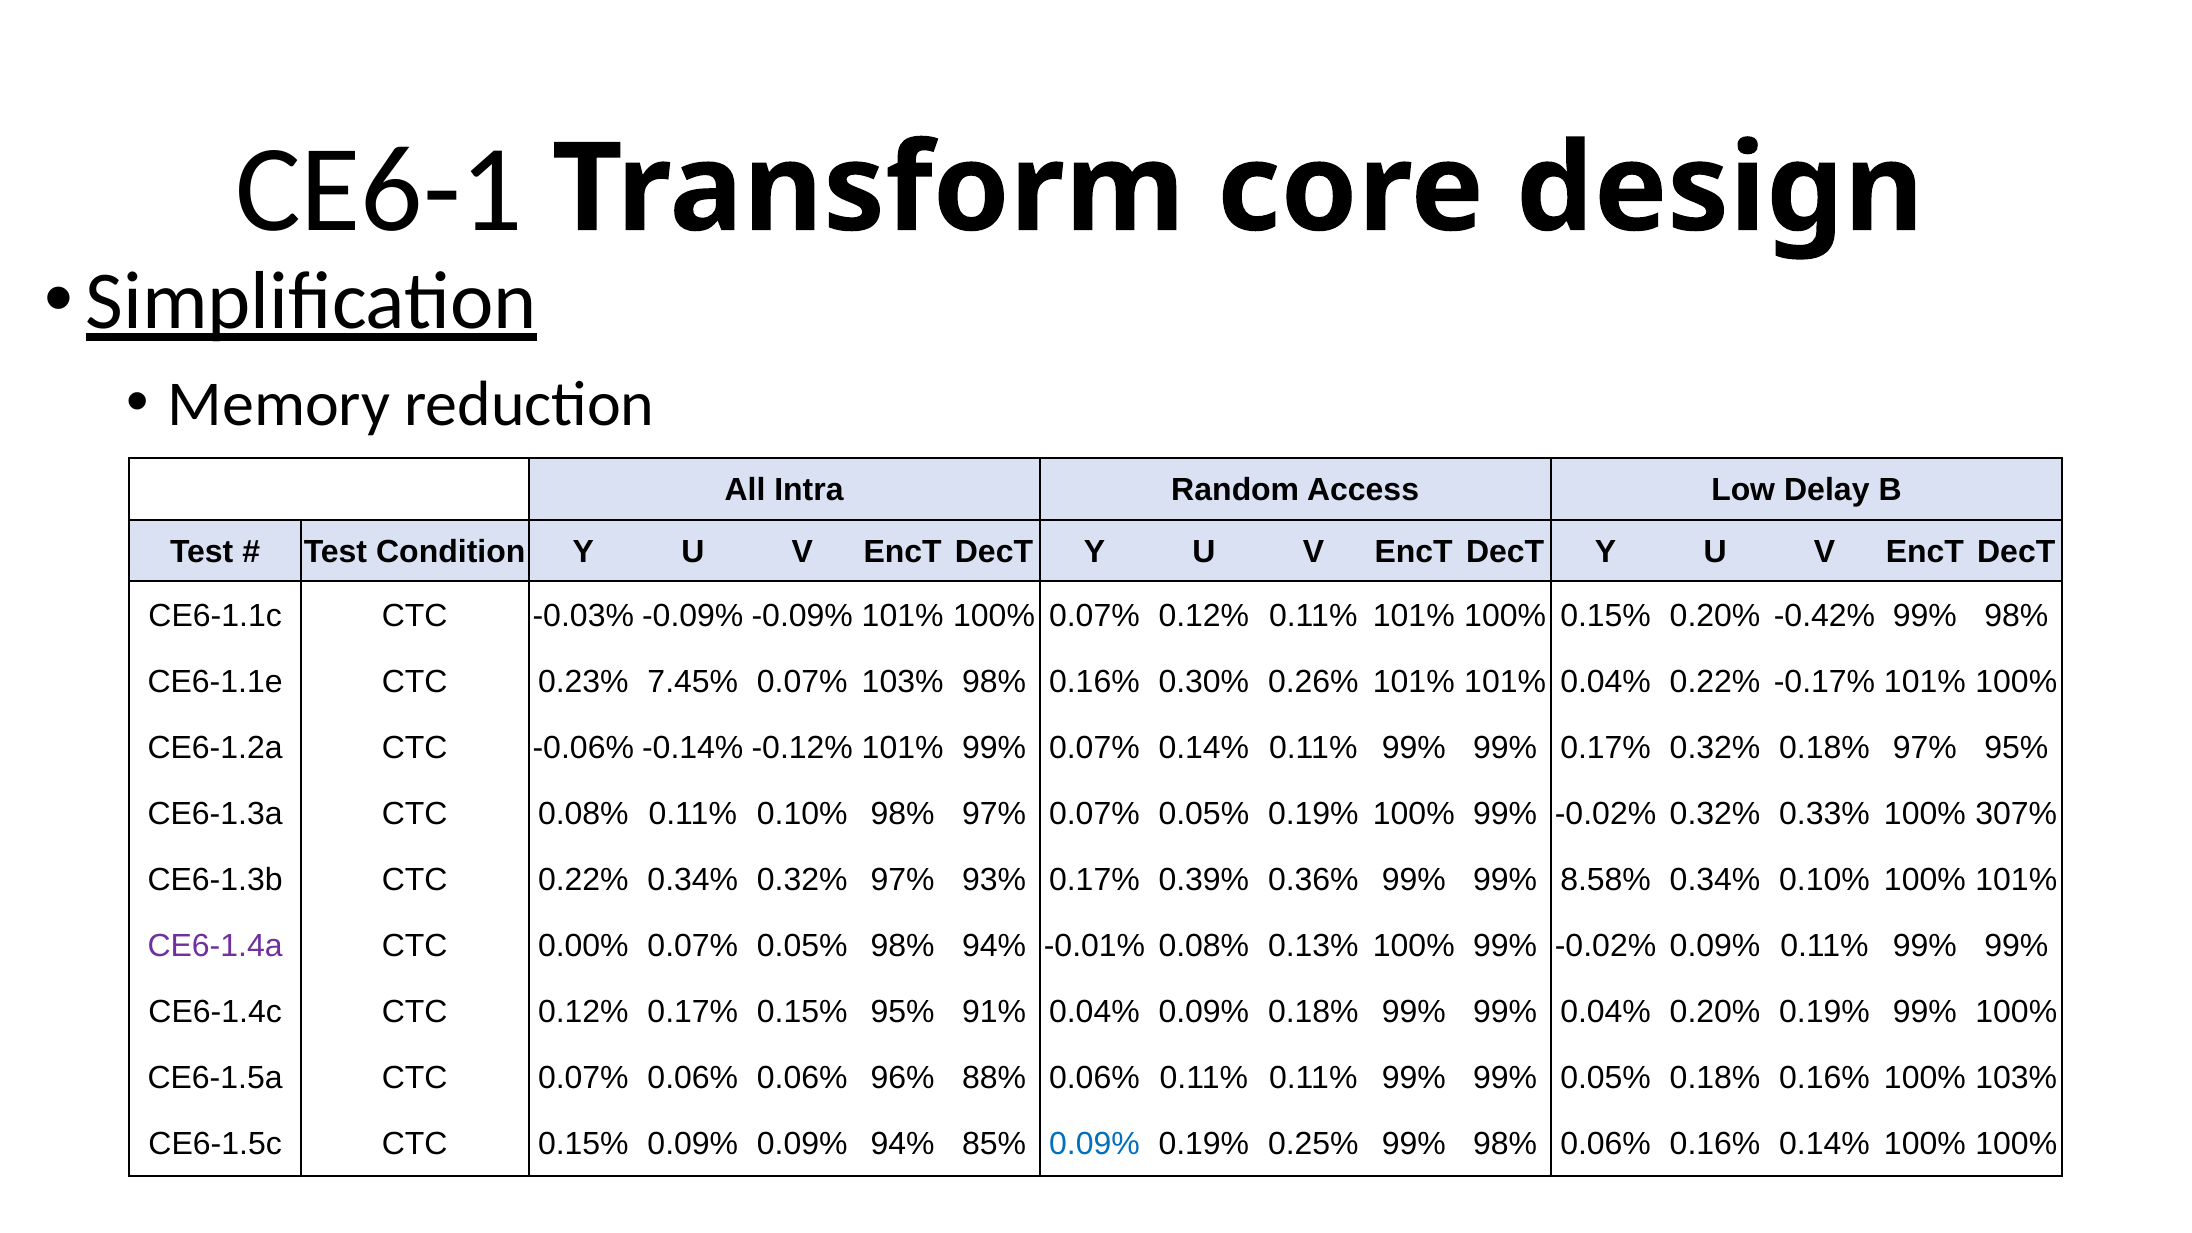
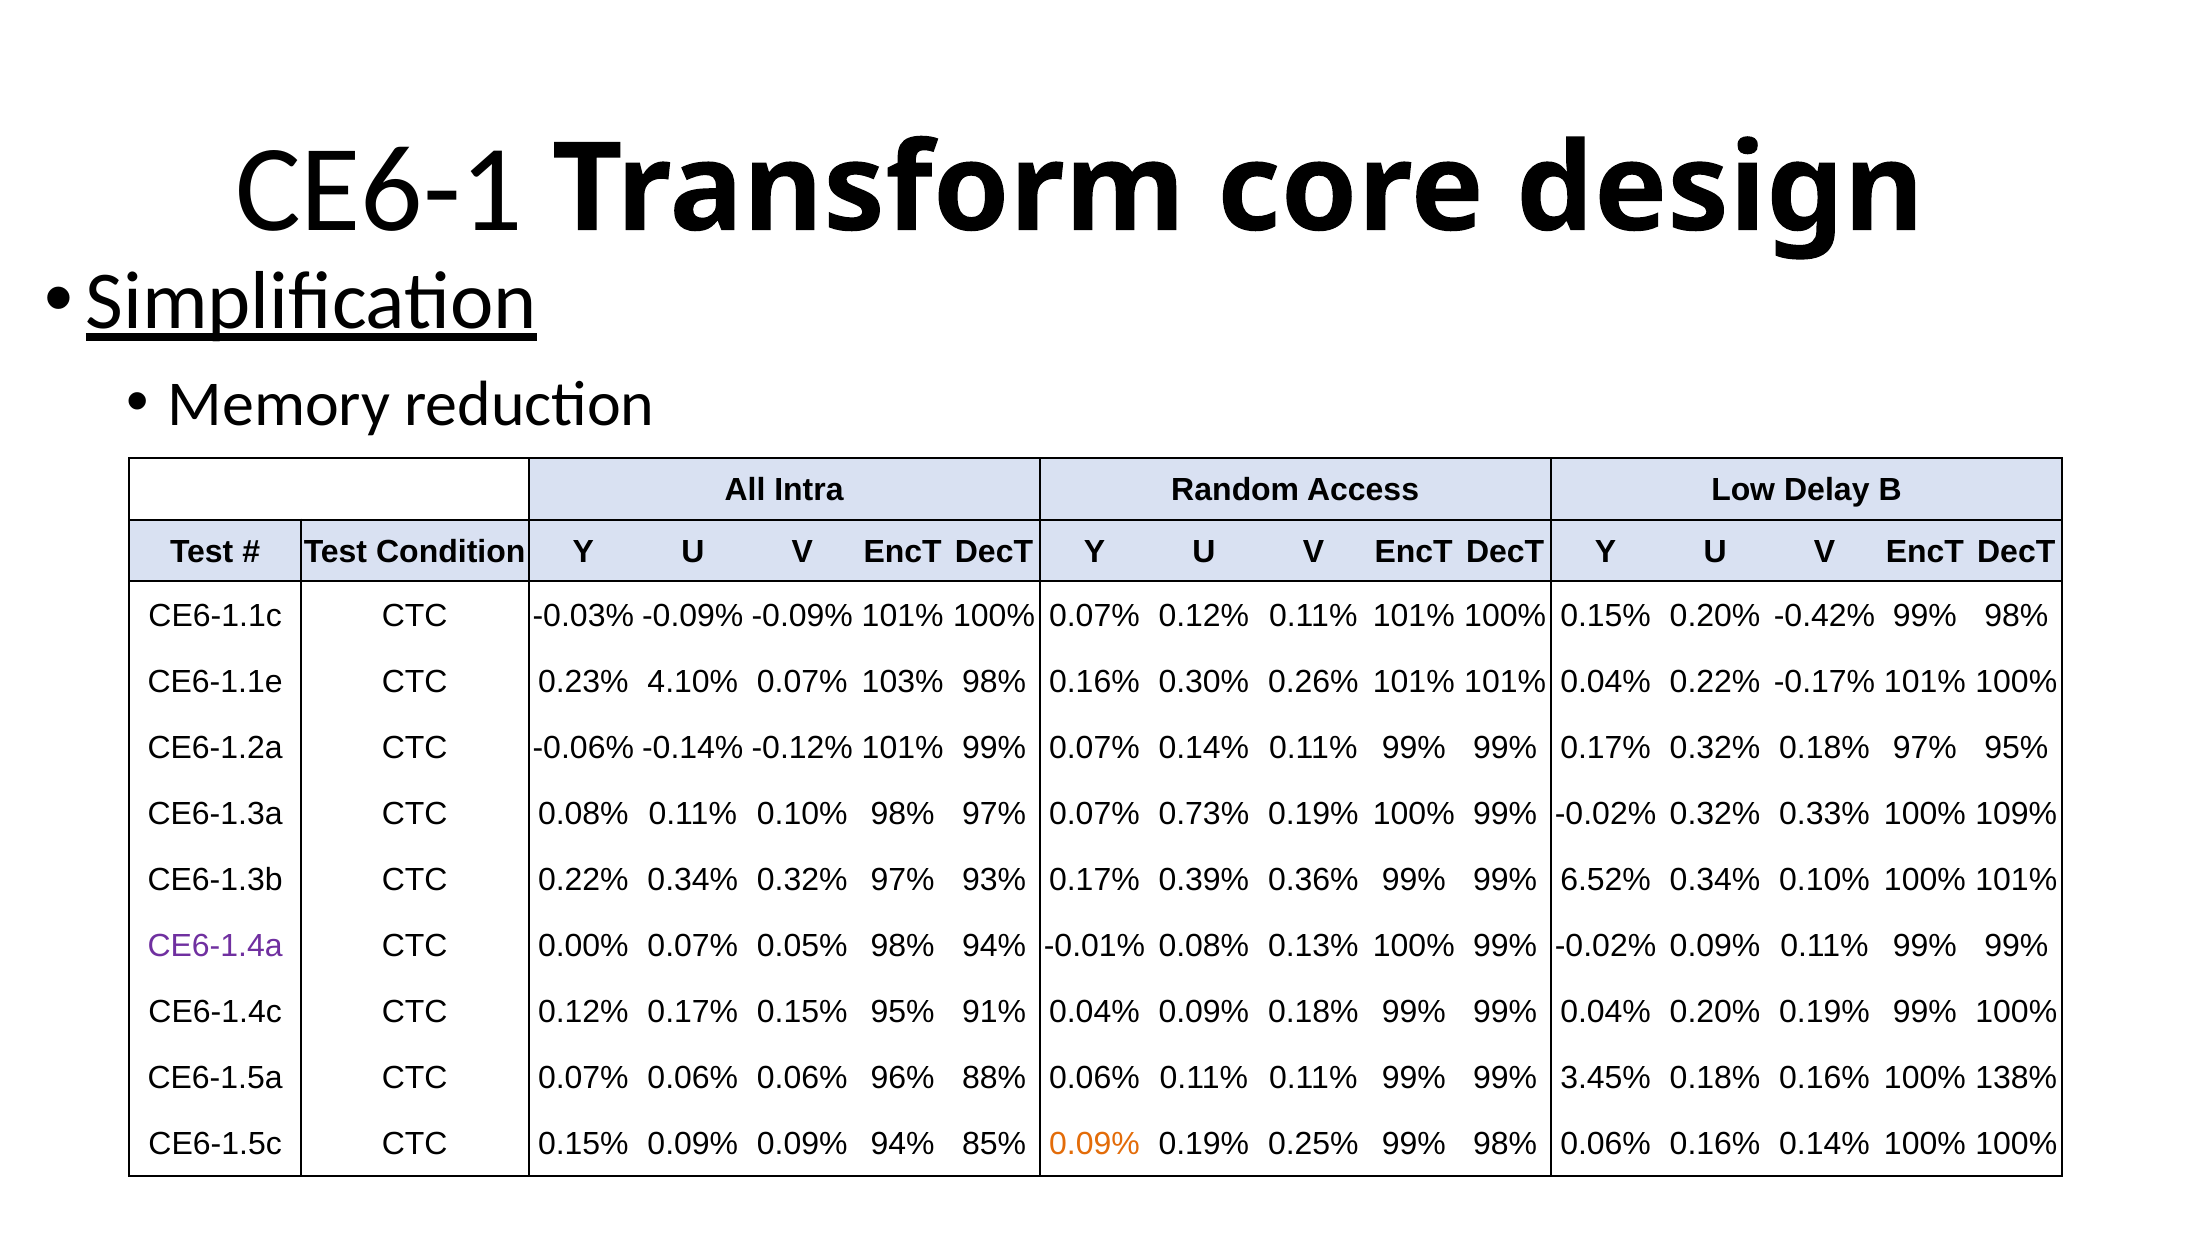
7.45%: 7.45% -> 4.10% (693, 682)
97% 0.07% 0.05%: 0.05% -> 0.73% (1204, 814)
307%: 307% -> 109% (2016, 814)
8.58%: 8.58% -> 6.52% (1606, 880)
99% 0.05%: 0.05% -> 3.45% (1606, 1078)
100% 103%: 103% -> 138% (2016, 1078)
0.09% colour: blue -> orange (1094, 1144)
